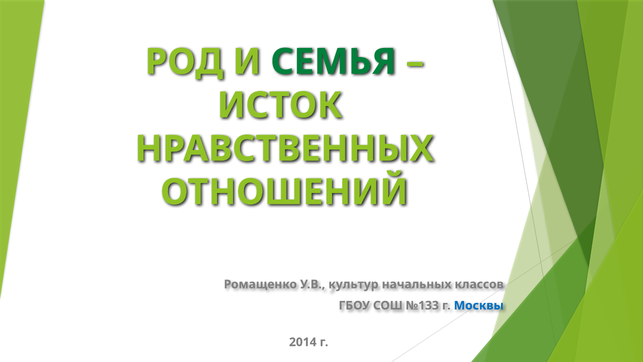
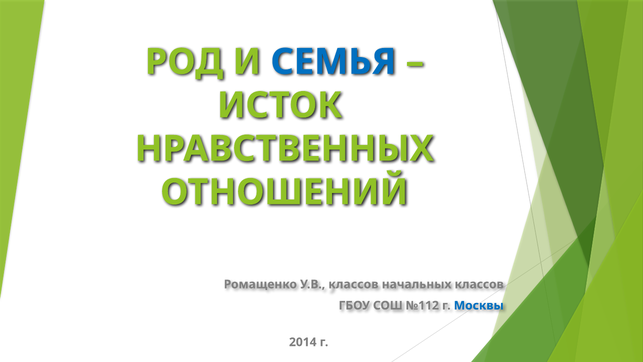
СЕМЬЯ colour: green -> blue (333, 62)
У.В культур: культур -> классов (353, 284)
№133: №133 -> №112 (422, 305)
